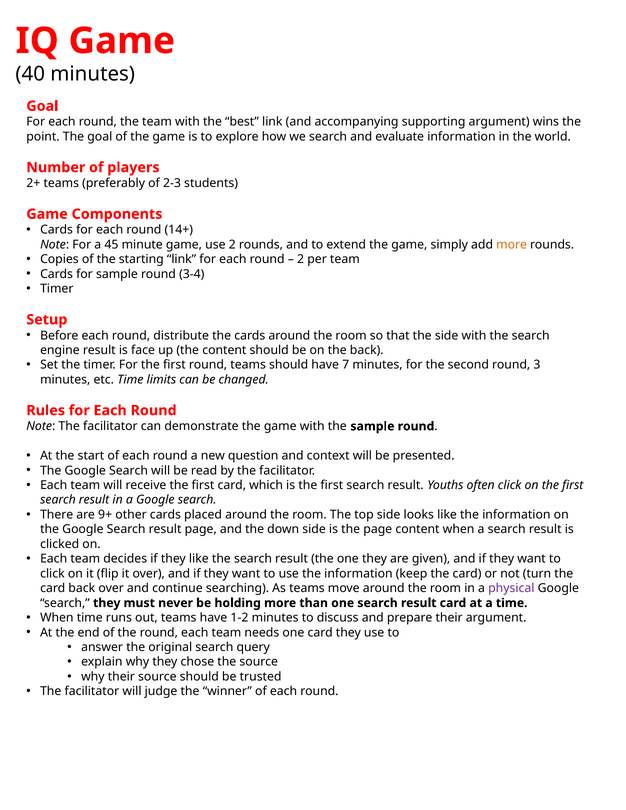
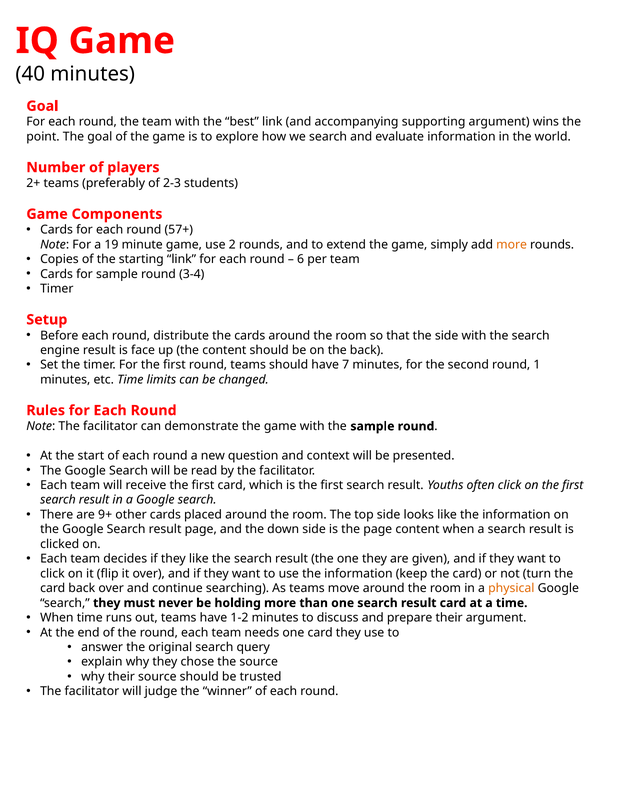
14+: 14+ -> 57+ (179, 230)
45: 45 -> 19 (111, 245)
2: 2 -> 6 (301, 259)
3: 3 -> 1 (537, 365)
physical colour: purple -> orange (511, 588)
